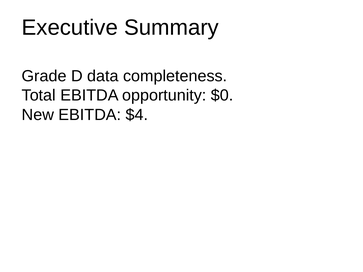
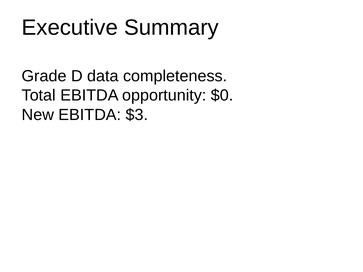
$4: $4 -> $3 (137, 115)
